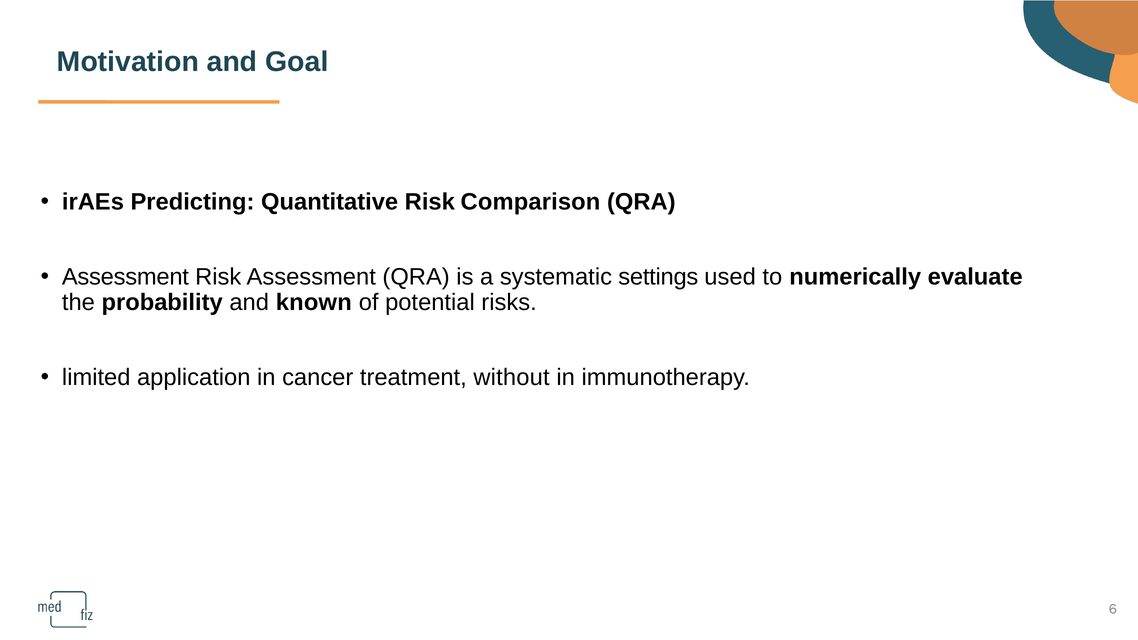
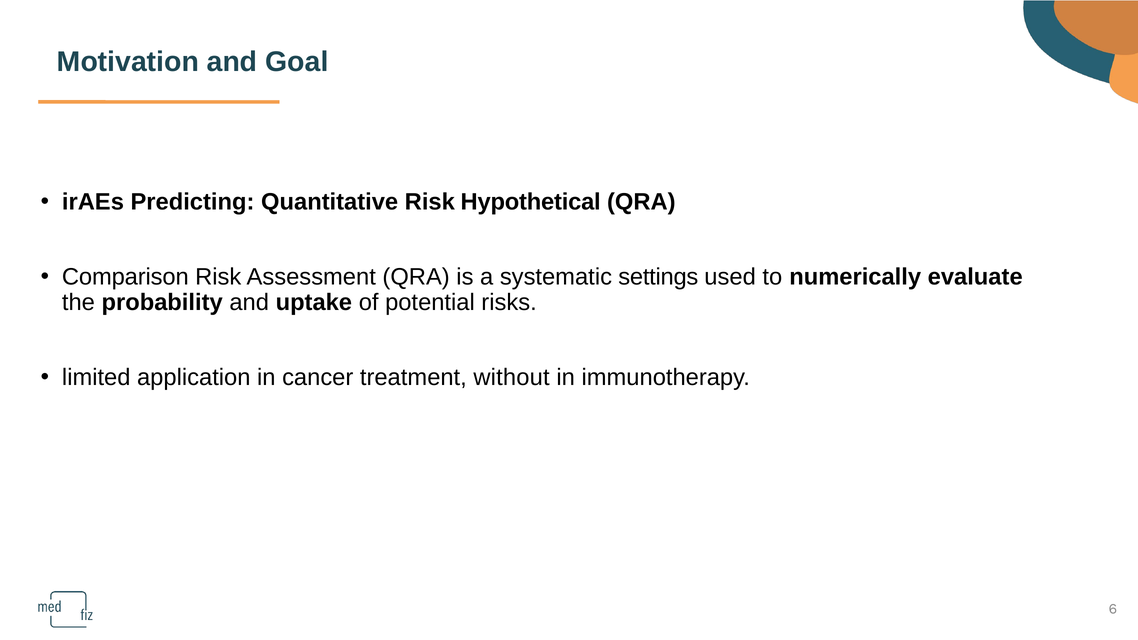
Comparison: Comparison -> Hypothetical (531, 202)
Assessment: Assessment -> Comparison (125, 277)
known: known -> uptake (314, 303)
